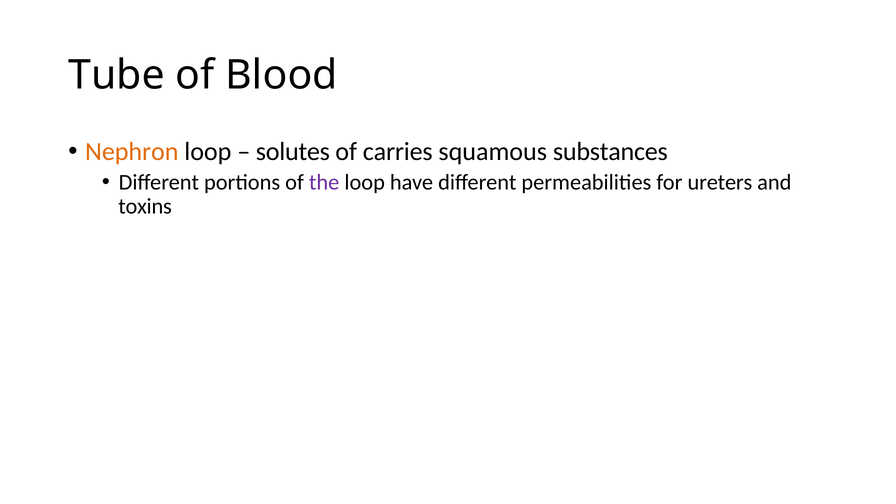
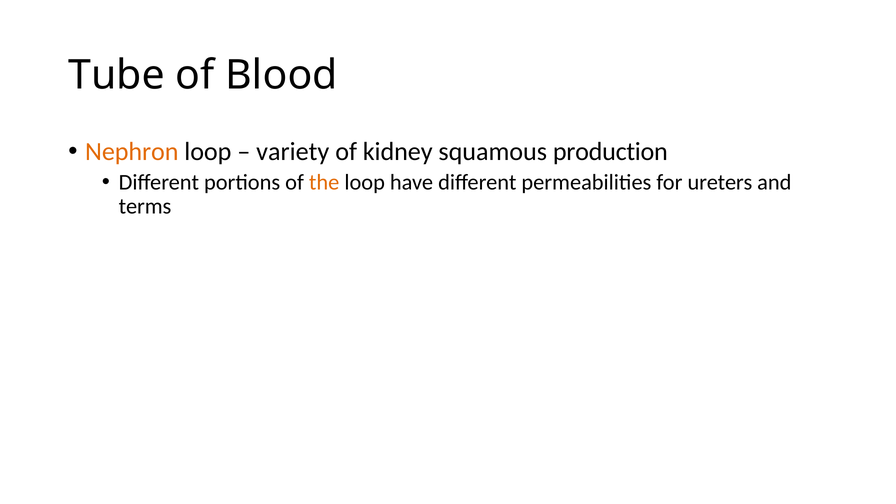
solutes: solutes -> variety (293, 151)
carries: carries -> kidney (398, 151)
substances: substances -> production (610, 151)
the colour: purple -> orange (324, 182)
toxins: toxins -> terms (145, 207)
